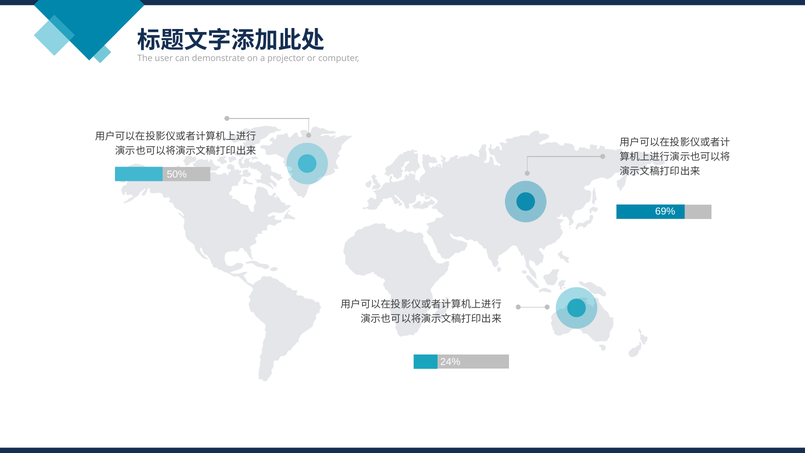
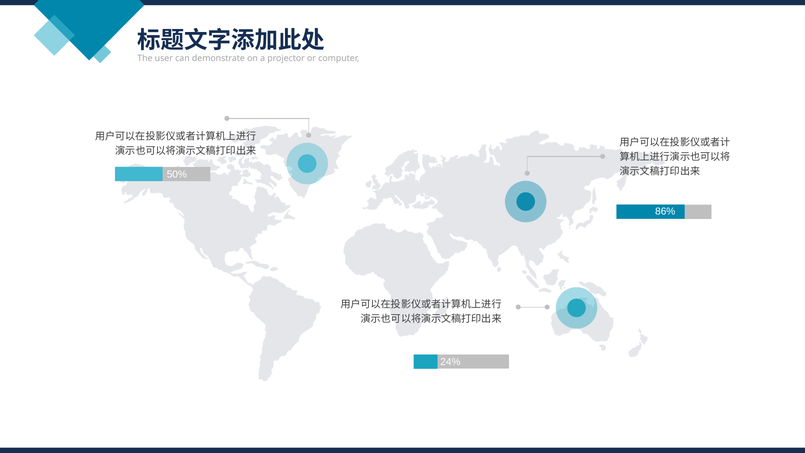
69%: 69% -> 86% (665, 211)
